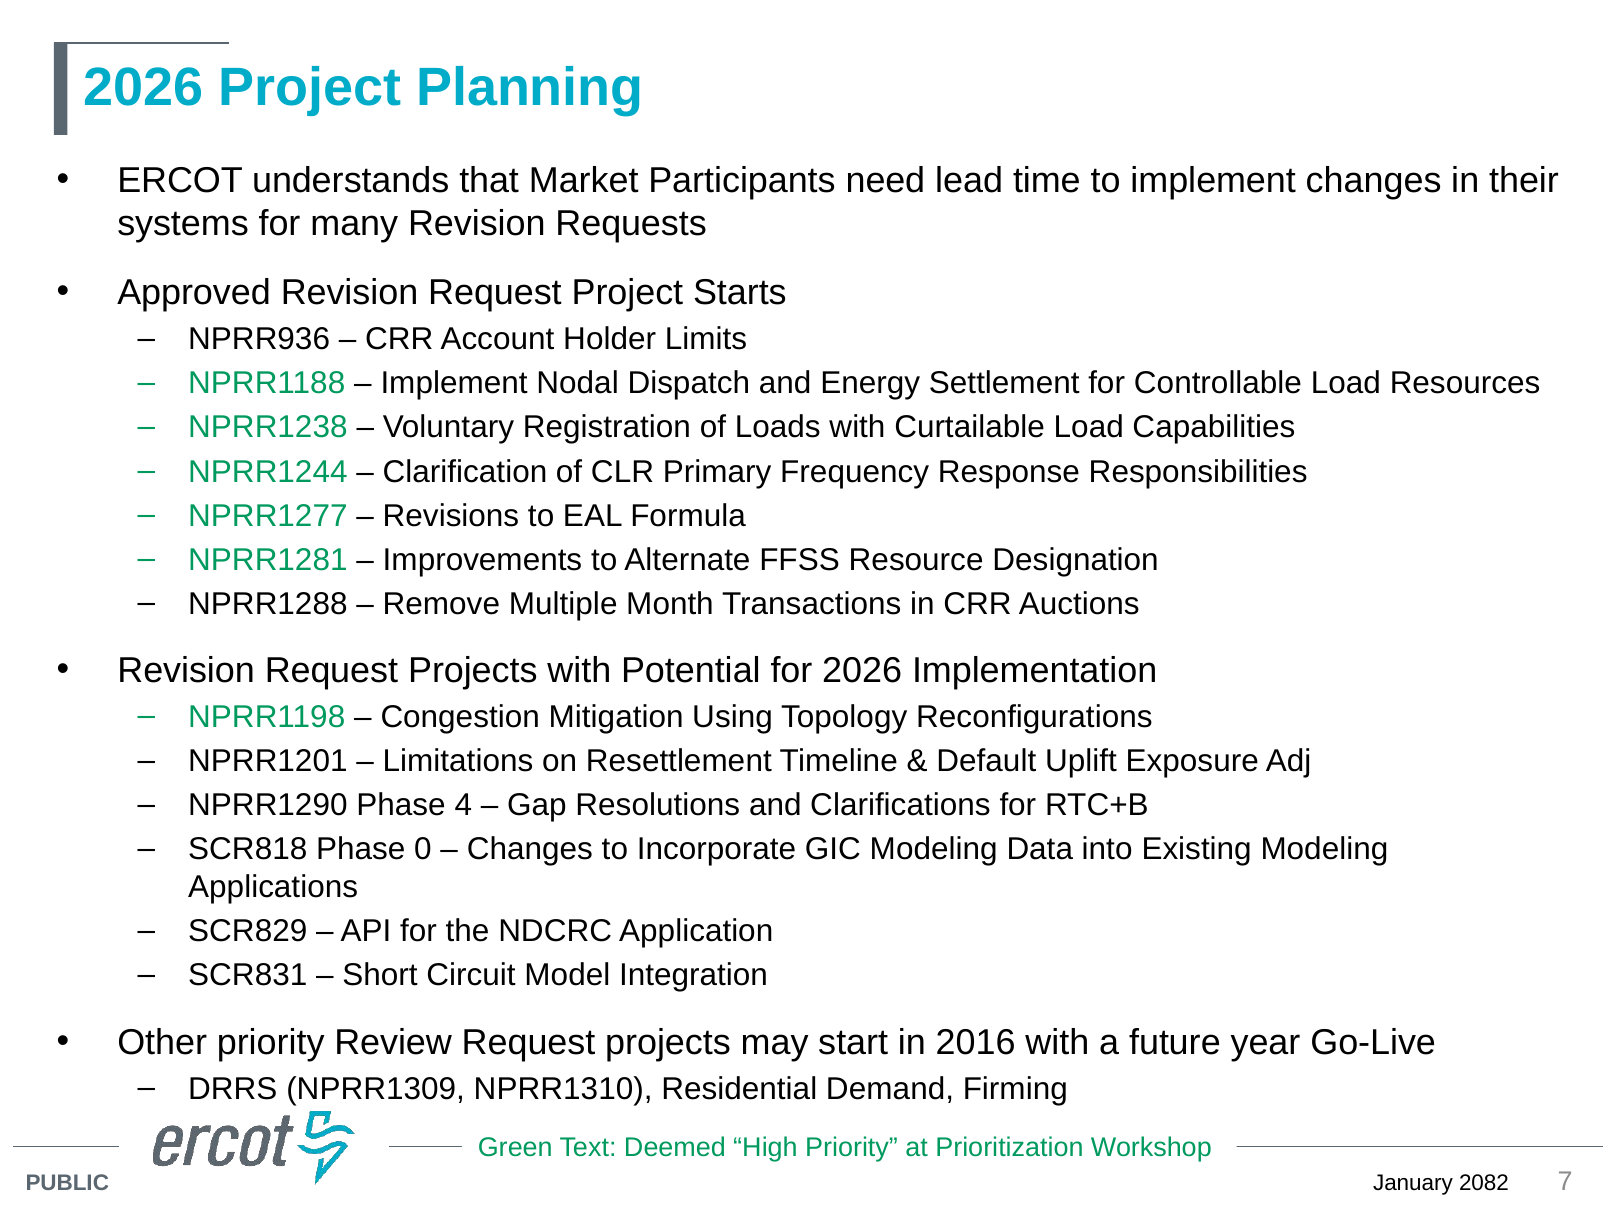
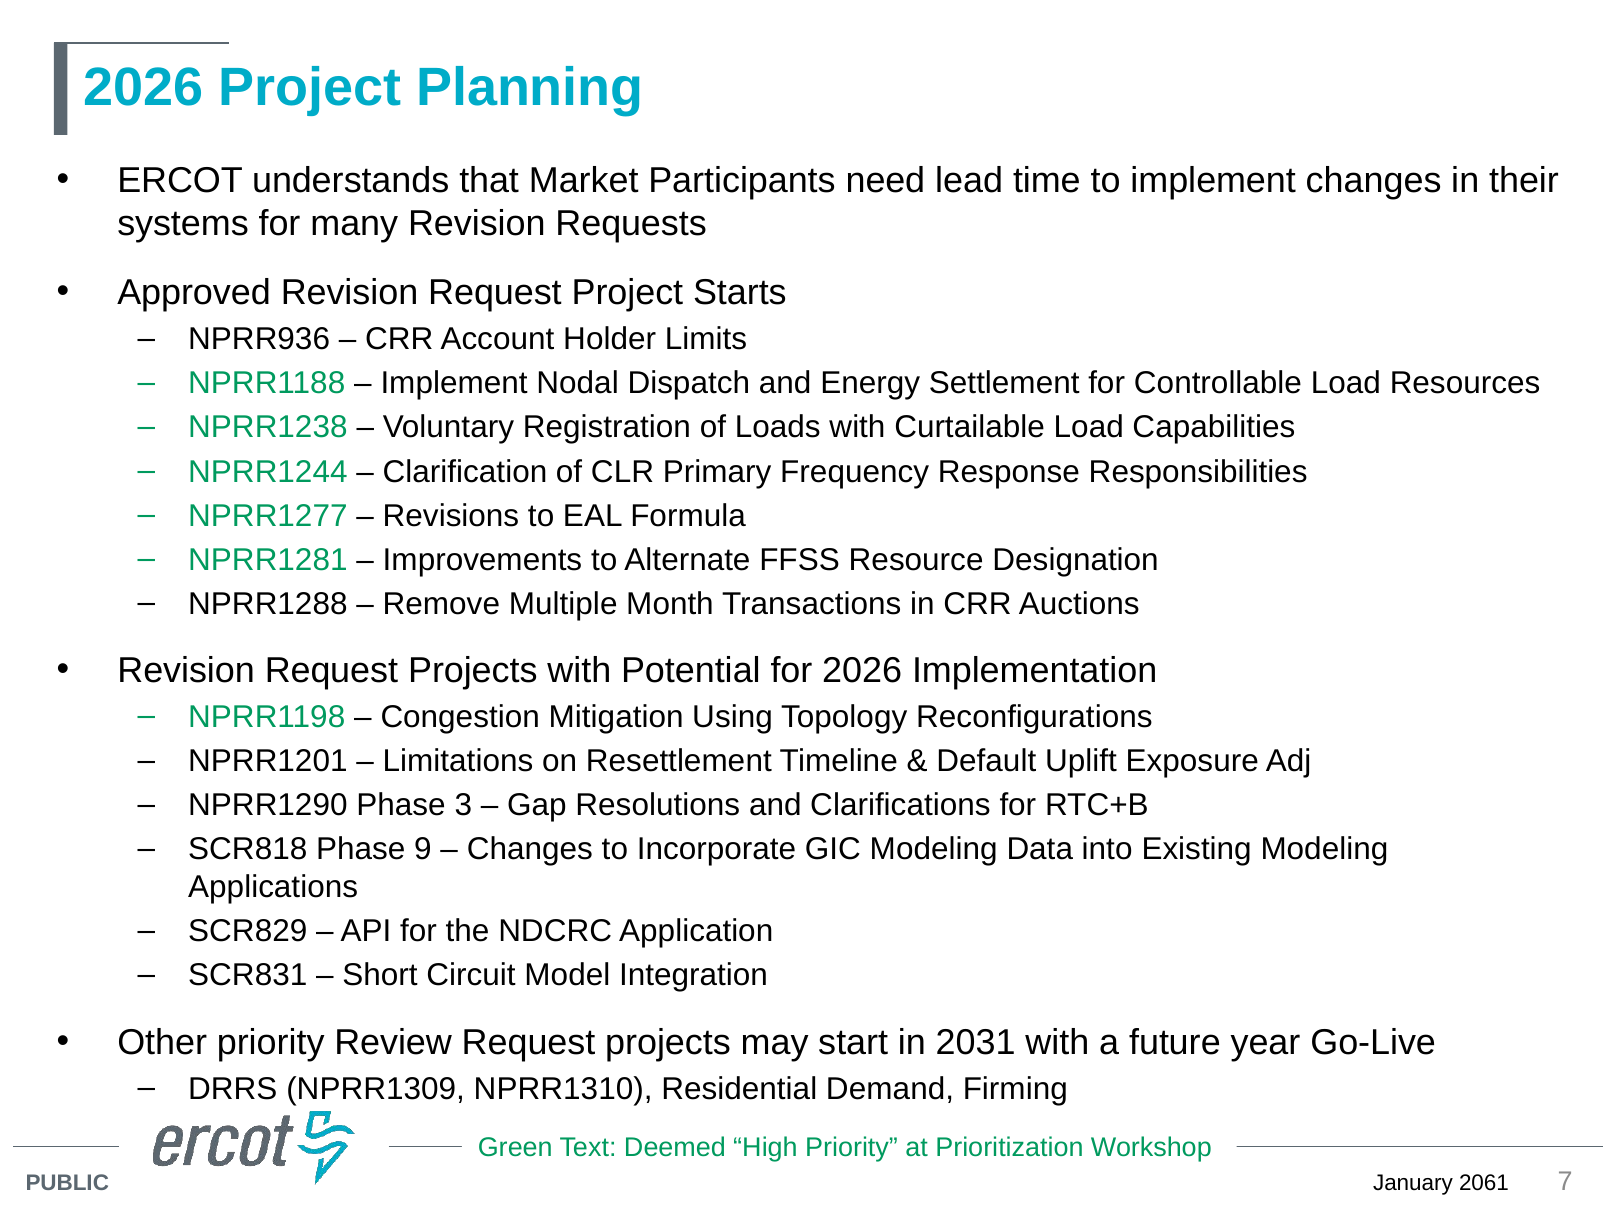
4: 4 -> 3 (463, 806)
0: 0 -> 9 (423, 850)
2016: 2016 -> 2031 (976, 1043)
2082: 2082 -> 2061 (1484, 1183)
